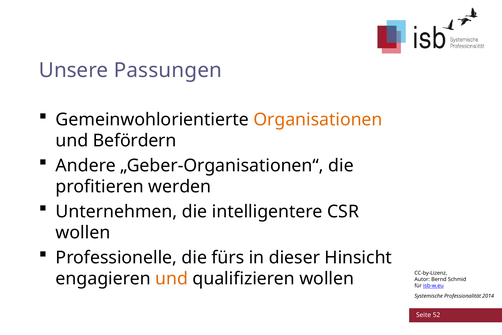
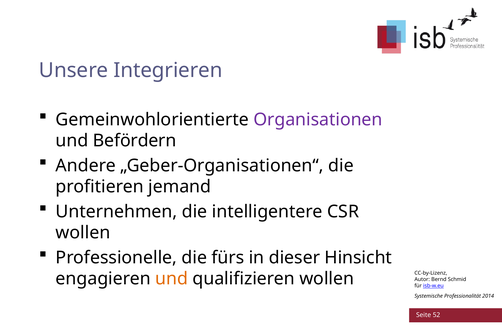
Passungen: Passungen -> Integrieren (168, 71)
Organisationen colour: orange -> purple (318, 120)
werden: werden -> jemand (180, 187)
